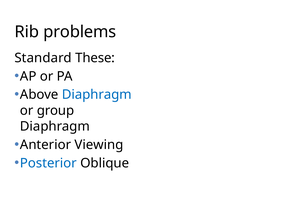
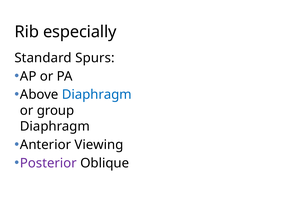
problems: problems -> especially (80, 32)
These: These -> Spurs (95, 58)
Posterior colour: blue -> purple (48, 163)
